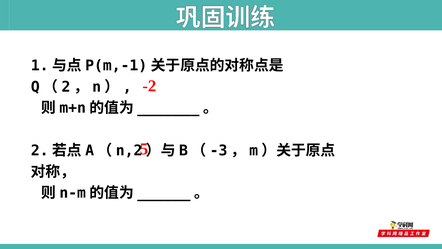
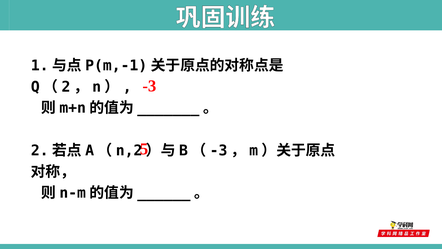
-2: -2 -> -3 (149, 86)
